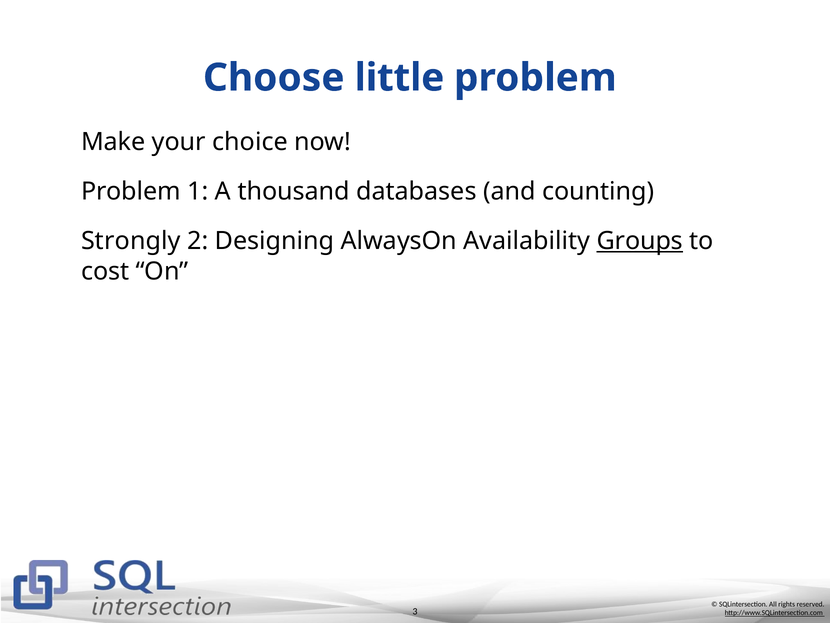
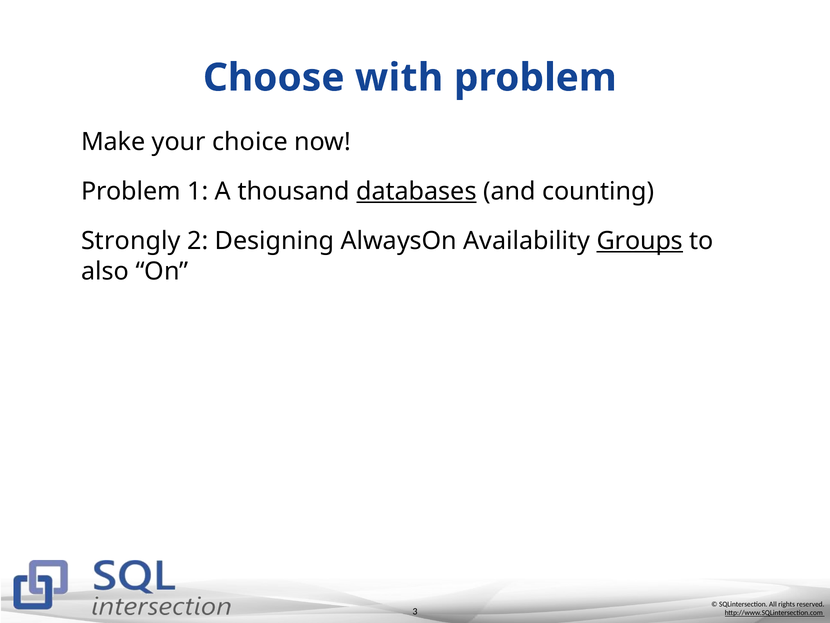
little: little -> with (399, 78)
databases underline: none -> present (416, 191)
cost: cost -> also (105, 271)
